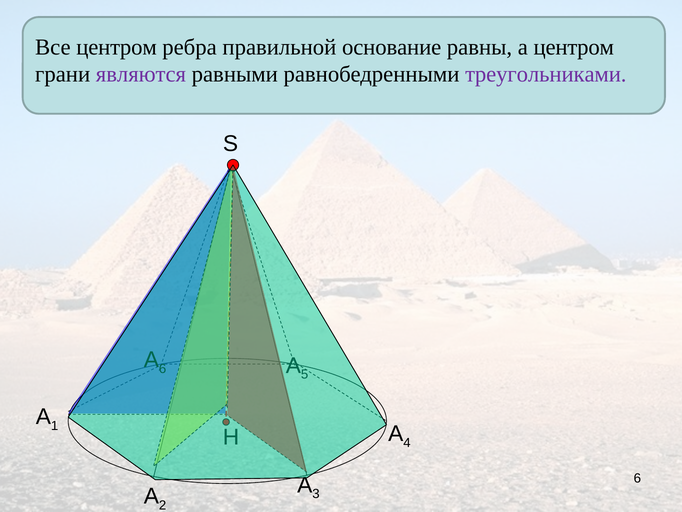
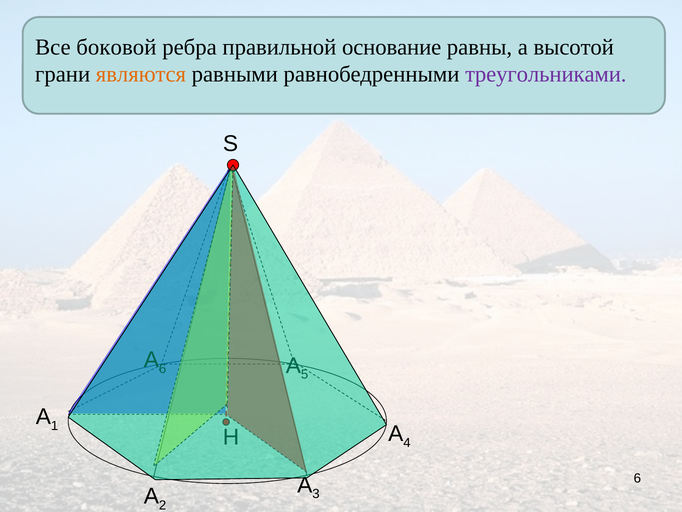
Все центром: центром -> боковой (116, 47)
а центром: центром -> высотой (574, 47)
являются colour: purple -> orange (141, 74)
